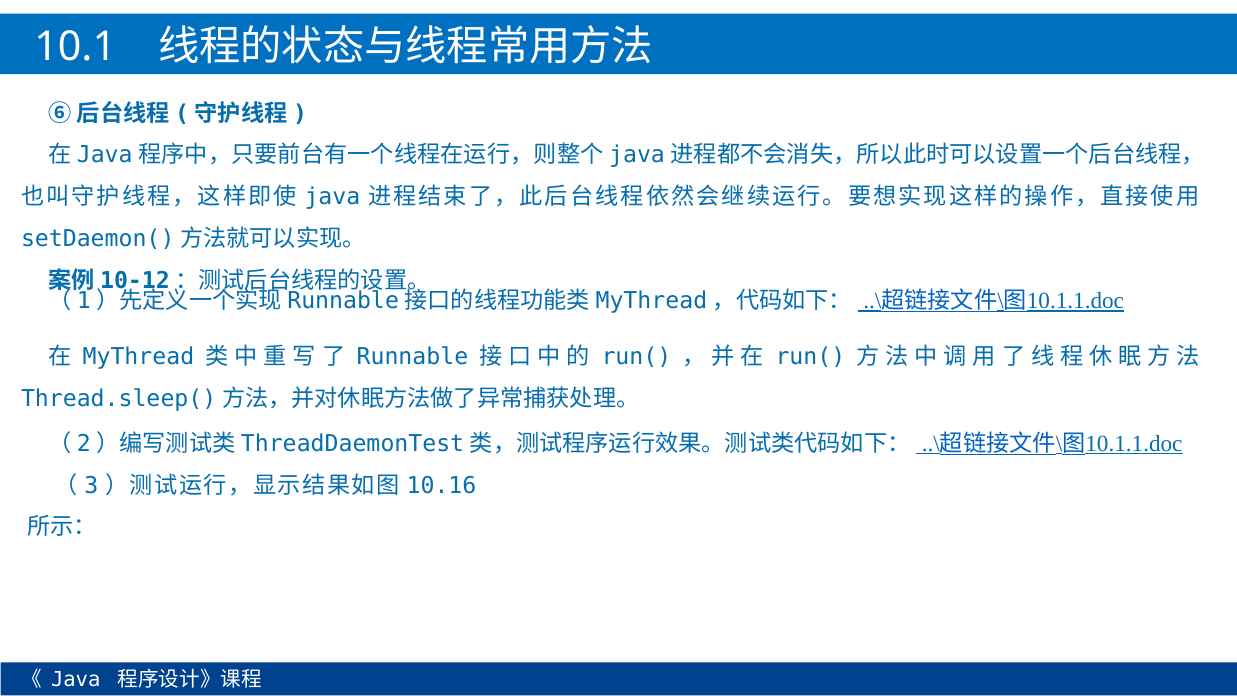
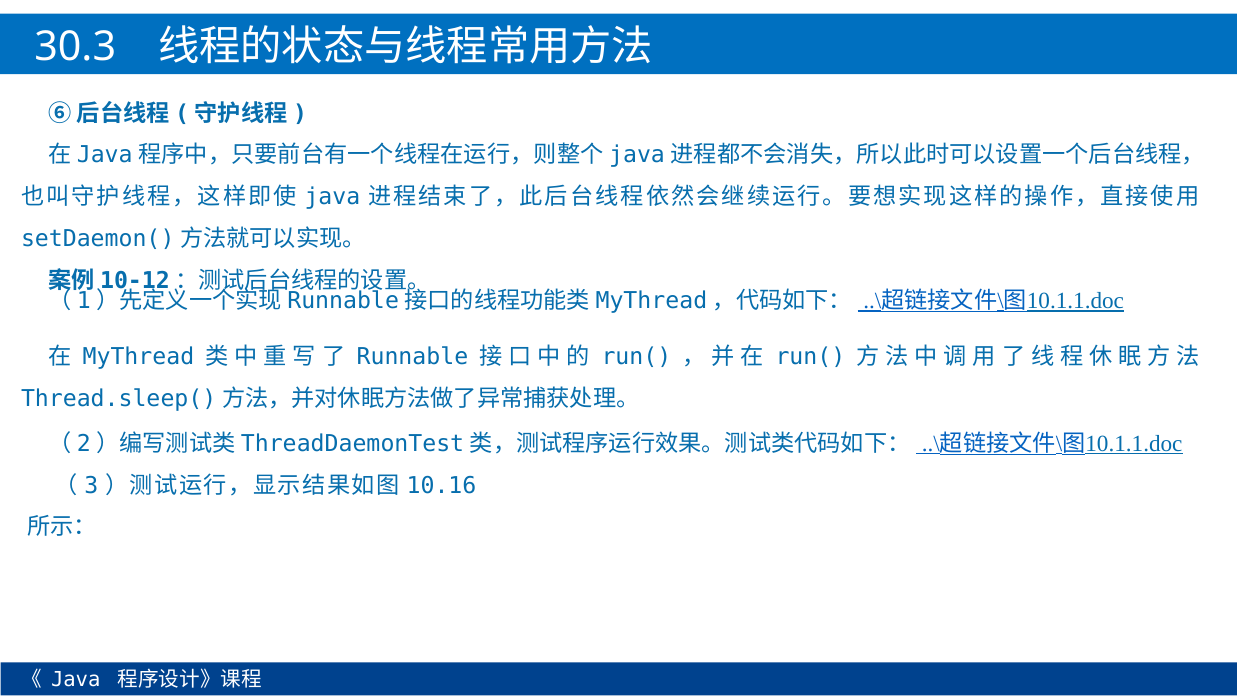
10.1: 10.1 -> 30.3 (75, 47)
